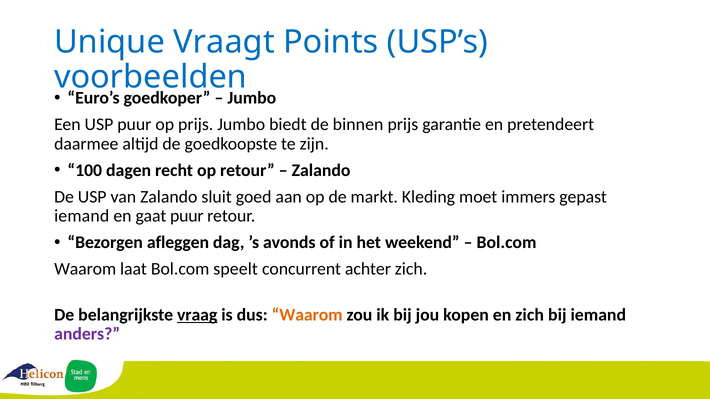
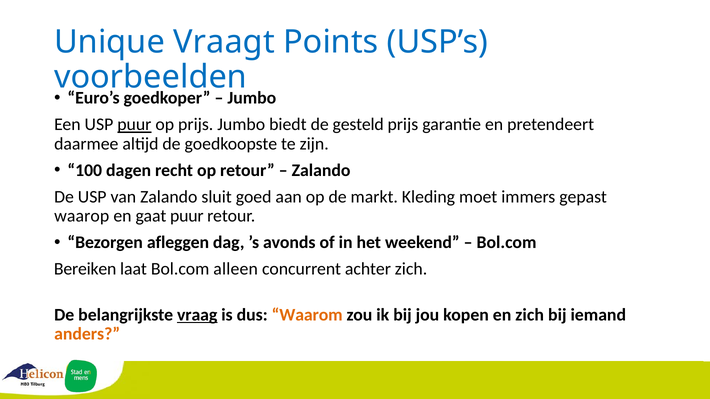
puur underline: none -> present (134, 125)
binnen: binnen -> gesteld (358, 125)
iemand: iemand -> waarop (82, 216)
Waarom: Waarom -> Bereiken (85, 269)
speelt: speelt -> alleen (236, 269)
anders colour: purple -> orange (87, 334)
